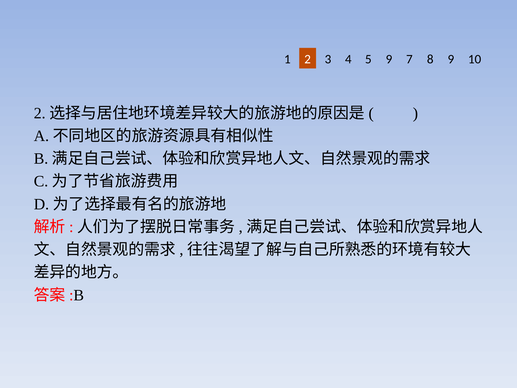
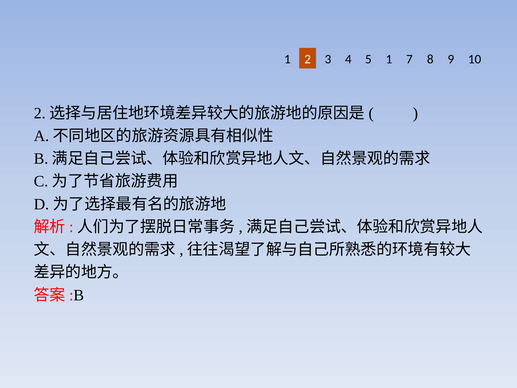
5 9: 9 -> 1 (389, 59)
